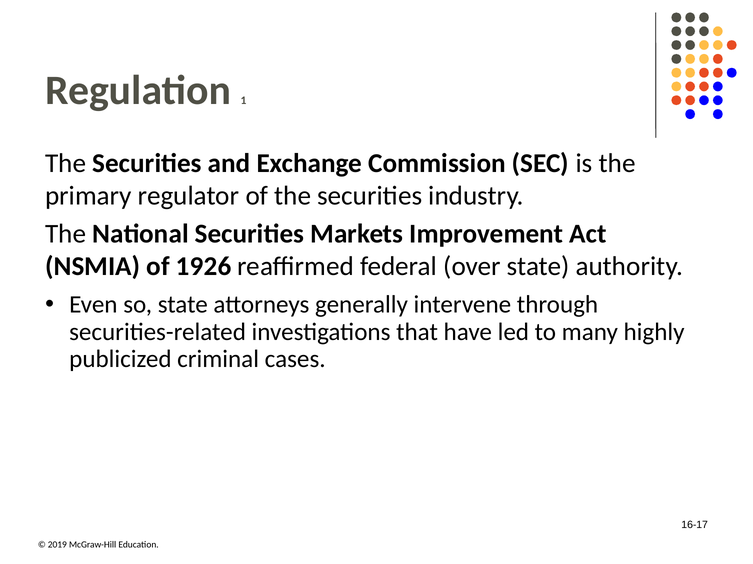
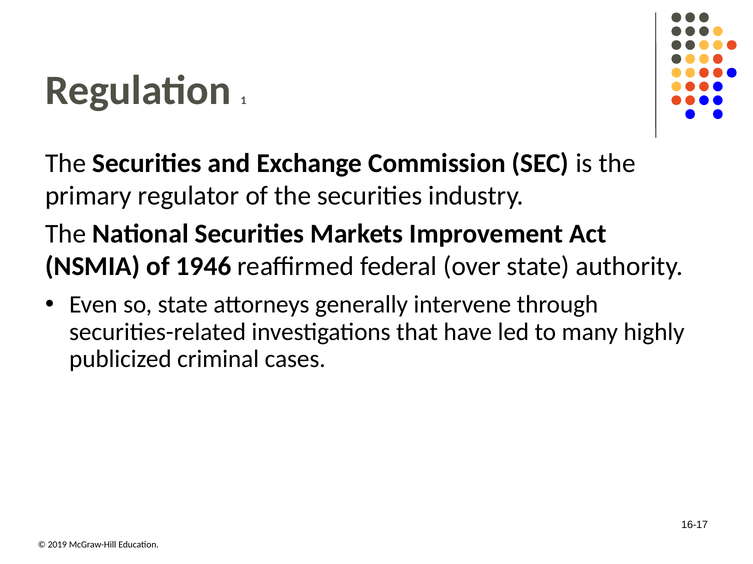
26: 26 -> 46 (218, 267)
